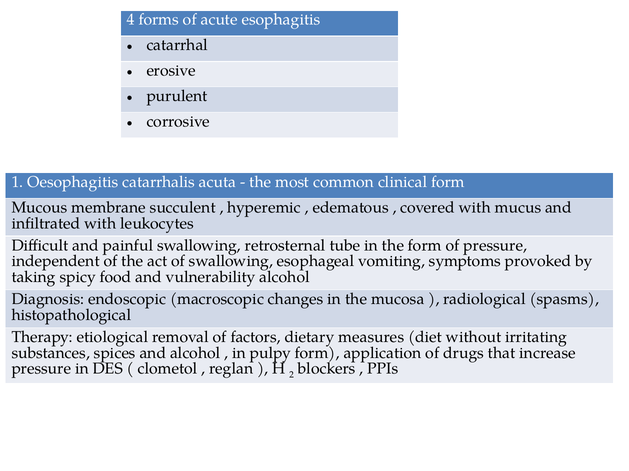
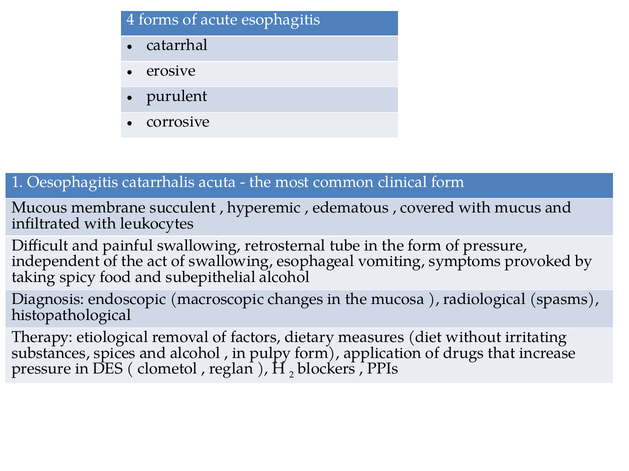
vulnerability: vulnerability -> subepithelial (211, 277)
